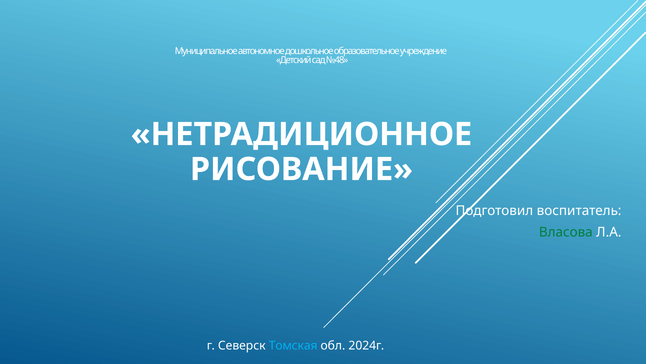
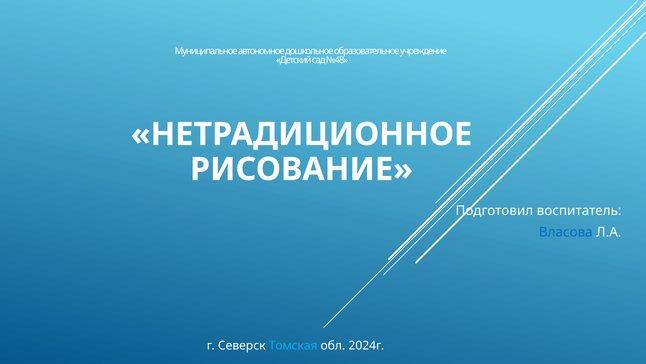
Власова colour: green -> blue (566, 232)
